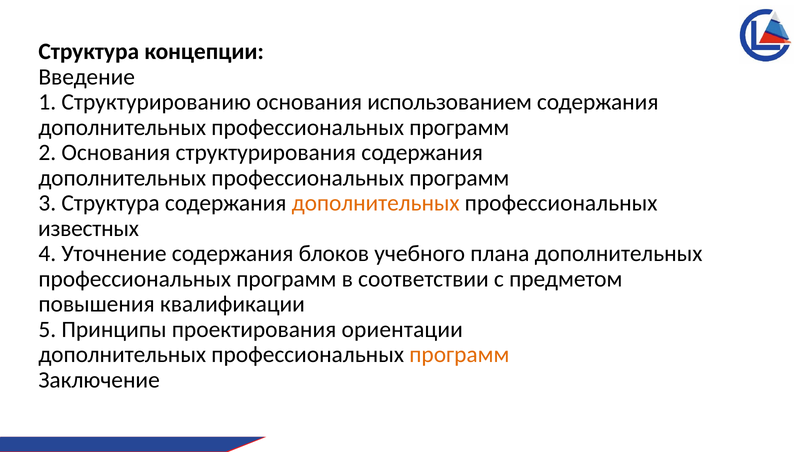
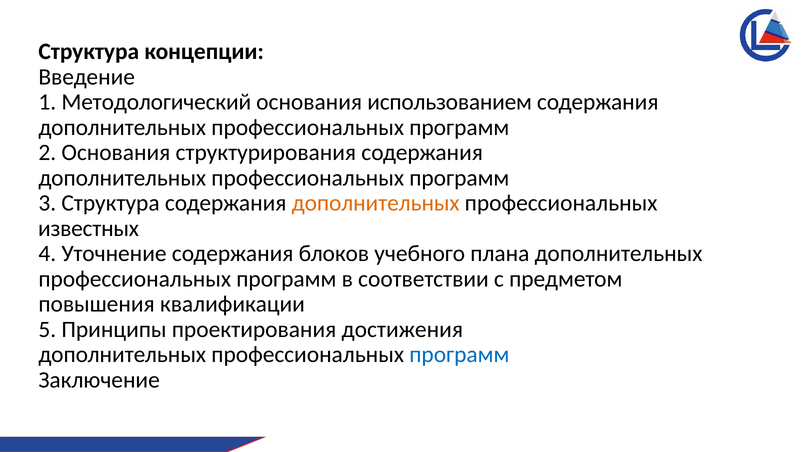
Структурированию: Структурированию -> Методологический (156, 102)
ориентации: ориентации -> достижения (402, 330)
программ colour: orange -> blue (459, 355)
